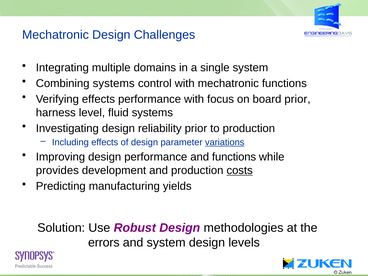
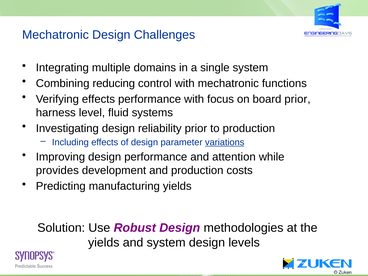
Combining systems: systems -> reducing (114, 83)
and functions: functions -> attention (234, 157)
costs underline: present -> none (240, 170)
errors: errors -> yields (104, 242)
